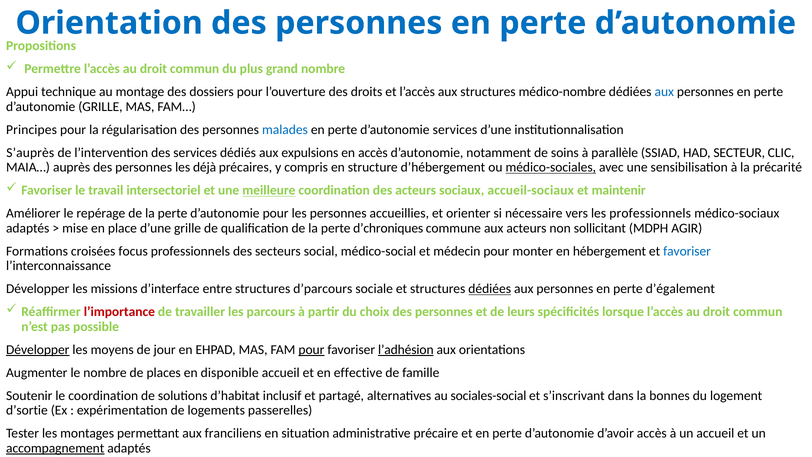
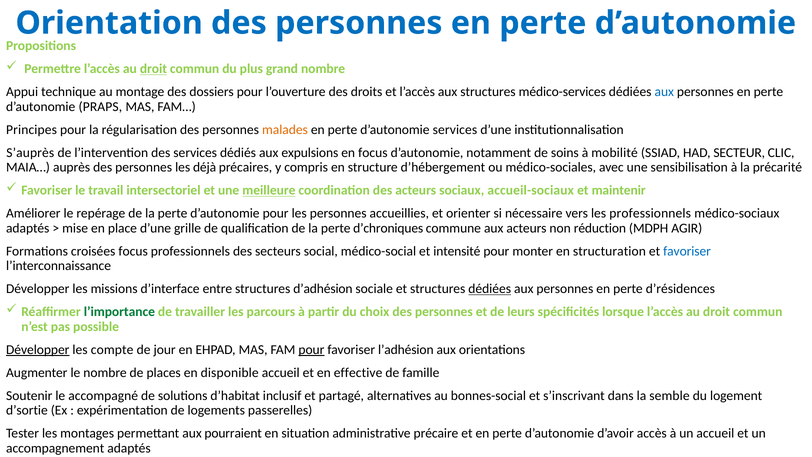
droit underline: none -> present (153, 69)
médico-nombre: médico-nombre -> médico-services (562, 92)
d’autonomie GRILLE: GRILLE -> PRAPS (100, 107)
malades colour: blue -> orange (285, 130)
en accès: accès -> focus (373, 153)
parallèle: parallèle -> mobilité (615, 153)
médico-sociales underline: present -> none (551, 167)
sollicitant: sollicitant -> réduction (600, 228)
médecin: médecin -> intensité (457, 251)
hébergement: hébergement -> structuration (609, 251)
d’parcours: d’parcours -> d’adhésion (323, 289)
d’également: d’également -> d’résidences (680, 289)
l’importance colour: red -> green (119, 312)
moyens: moyens -> compte (112, 349)
l’adhésion underline: present -> none (406, 349)
le coordination: coordination -> accompagné (103, 396)
sociales-social: sociales-social -> bonnes-social (488, 396)
bonnes: bonnes -> semble (669, 396)
franciliens: franciliens -> pourraient (233, 433)
accompagnement underline: present -> none (55, 448)
